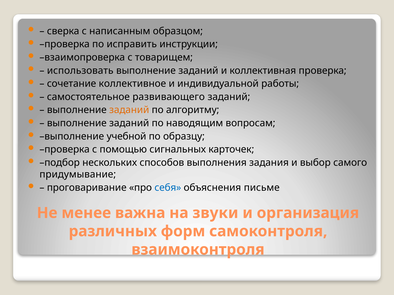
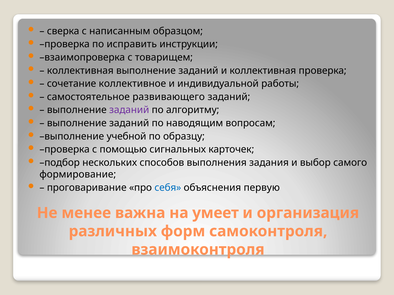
использовать: использовать -> коллективная (80, 71)
заданий colour: orange -> purple (129, 110)
придумывание: придумывание -> формирование (78, 175)
письме: письме -> первую (262, 188)
звуки: звуки -> умеет (216, 213)
